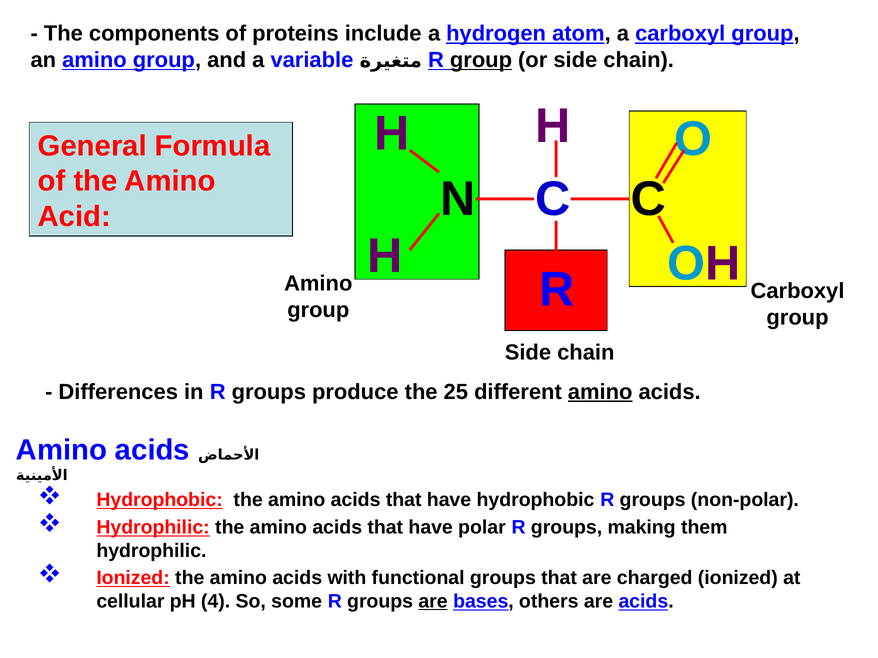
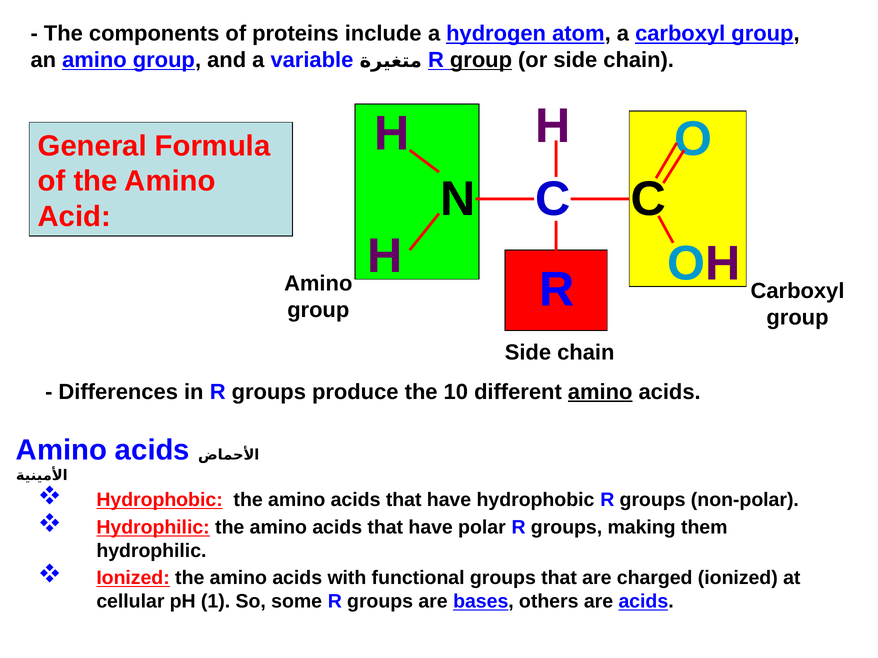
25: 25 -> 10 (456, 392)
4: 4 -> 1 (216, 602)
are underline: present -> none (433, 602)
